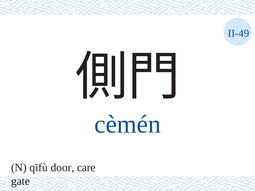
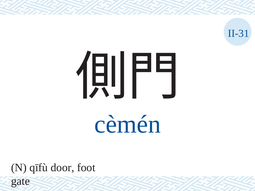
II-49: II-49 -> II-31 (239, 33)
care: care -> foot (86, 168)
